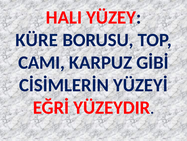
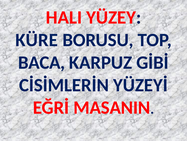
CAMI: CAMI -> BACA (42, 62)
YÜZEYDIR: YÜZEYDIR -> MASANIN (112, 107)
